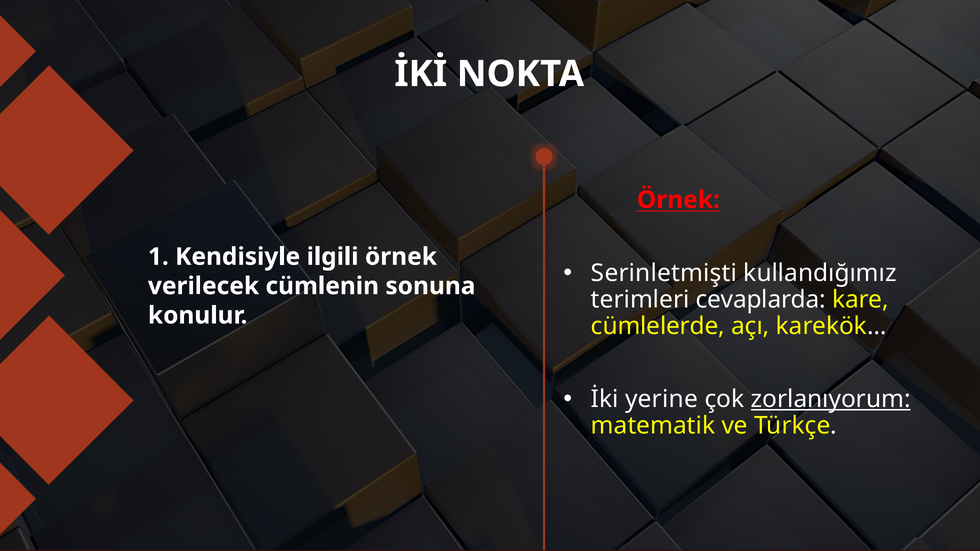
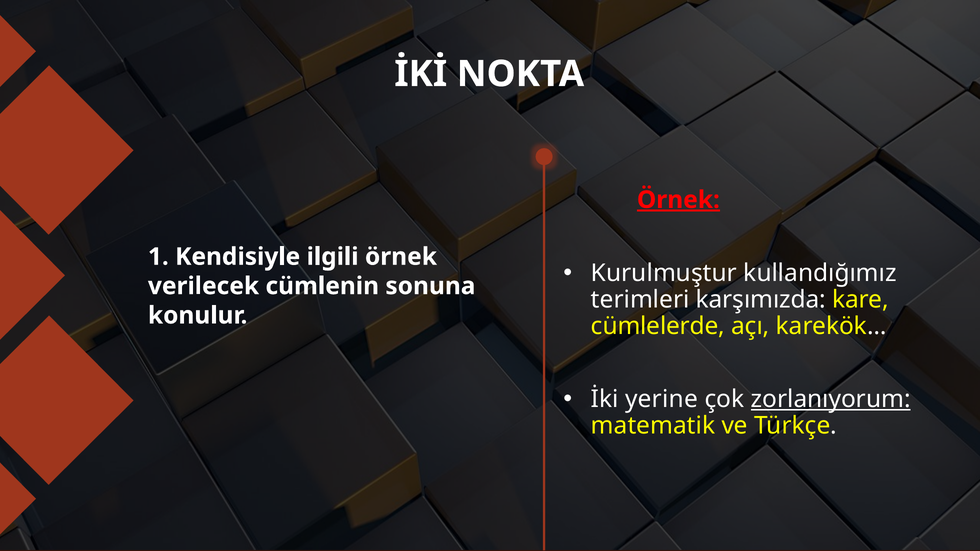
Örnek underline: none -> present (678, 200)
Serinletmişti: Serinletmişti -> Kurulmuştur (664, 273)
cevaplarda: cevaplarda -> karşımızda (761, 300)
